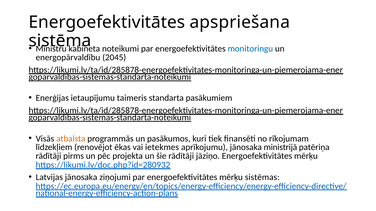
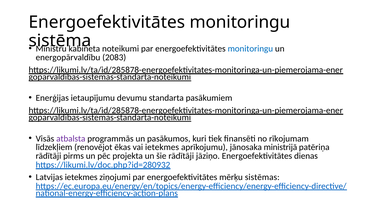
apspriešana: apspriešana -> monitoringu (240, 22)
2045: 2045 -> 2083 (114, 58)
taimeris: taimeris -> devumu (132, 98)
atbalsta colour: orange -> purple (71, 139)
jāziņo Energoefektivitātes mērķu: mērķu -> dienas (306, 156)
Latvijas jānosaka: jānosaka -> ietekmes (81, 178)
